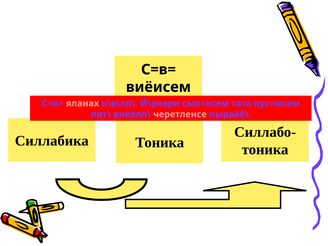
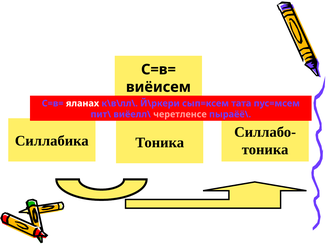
яланах colour: pink -> white (82, 103)
